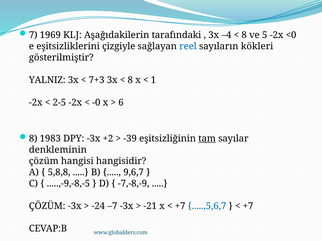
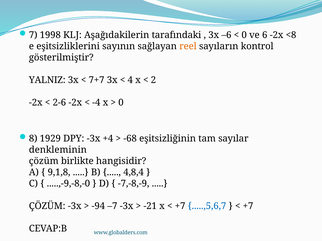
1969: 1969 -> 1998 (50, 35)
–4: –4 -> –6 (226, 35)
8: 8 -> 0 (244, 35)
5: 5 -> 6 (265, 35)
<0: <0 -> <8 (291, 35)
çizgiyle: çizgiyle -> sayının (119, 46)
reel colour: blue -> orange (188, 46)
kökleri: kökleri -> kontrol (257, 46)
7+3: 7+3 -> 7+7 (97, 80)
8: 8 -> 4 (130, 80)
1: 1 -> 2 (153, 80)
2-5: 2-5 -> 2-6 (59, 103)
-0: -0 -> -4 (96, 103)
6: 6 -> 0 (121, 103)
1983: 1983 -> 1929 (50, 139)
+2: +2 -> +4 (108, 139)
-39: -39 -> -68 (130, 139)
tam underline: present -> none (207, 139)
hangisi: hangisi -> birlikte (77, 161)
5,8,8: 5,8,8 -> 9,1,8 (59, 173)
9,6,7: 9,6,7 -> 4,8,4 (134, 173)
.....,-9,-8,-5: .....,-9,-8,-5 -> .....,-9,-8,-0 (68, 184)
-24: -24 -> -94 (98, 206)
